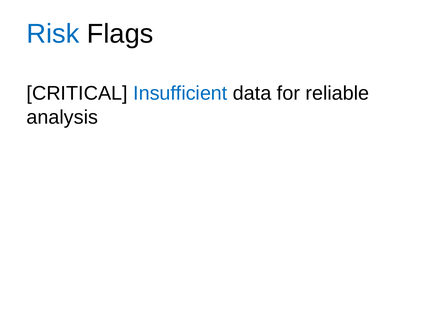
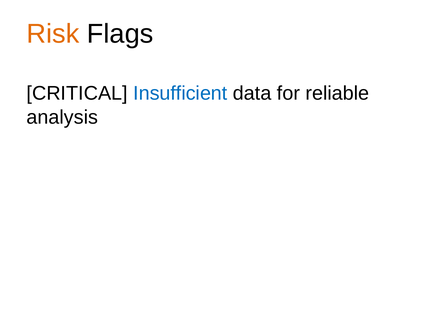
Risk colour: blue -> orange (53, 34)
